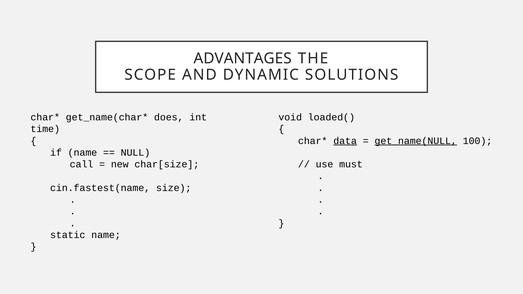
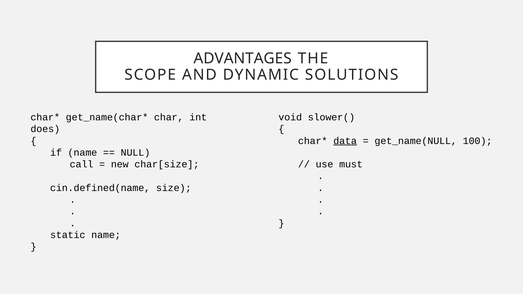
does: does -> char (169, 117)
loaded(: loaded( -> slower( (331, 117)
time: time -> does (45, 129)
get_name(NULL underline: present -> none (416, 141)
cin.fastest(name: cin.fastest(name -> cin.defined(name (100, 188)
